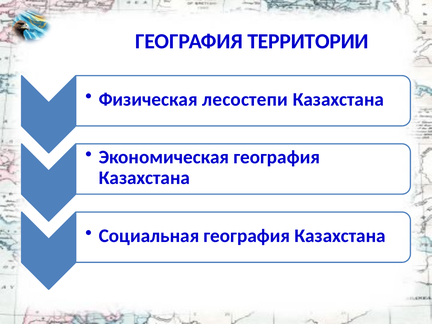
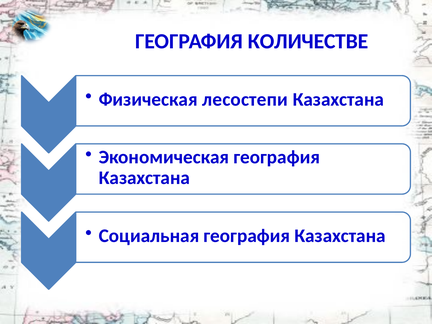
ТЕРРИТОРИИ: ТЕРРИТОРИИ -> КОЛИЧЕСТВЕ (308, 41)
